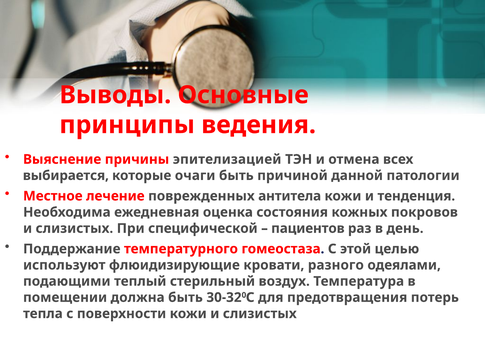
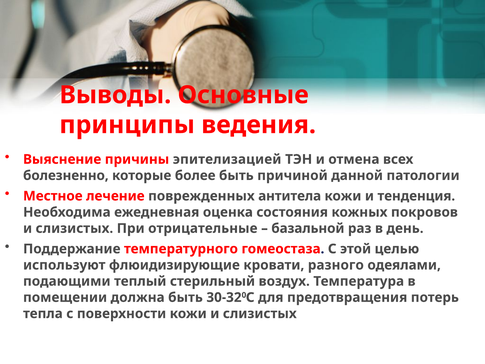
выбирается: выбирается -> болезненно (66, 175)
очаги: очаги -> более (195, 175)
специфической: специфической -> отрицательные (203, 228)
пациентов: пациентов -> базальной (308, 228)
